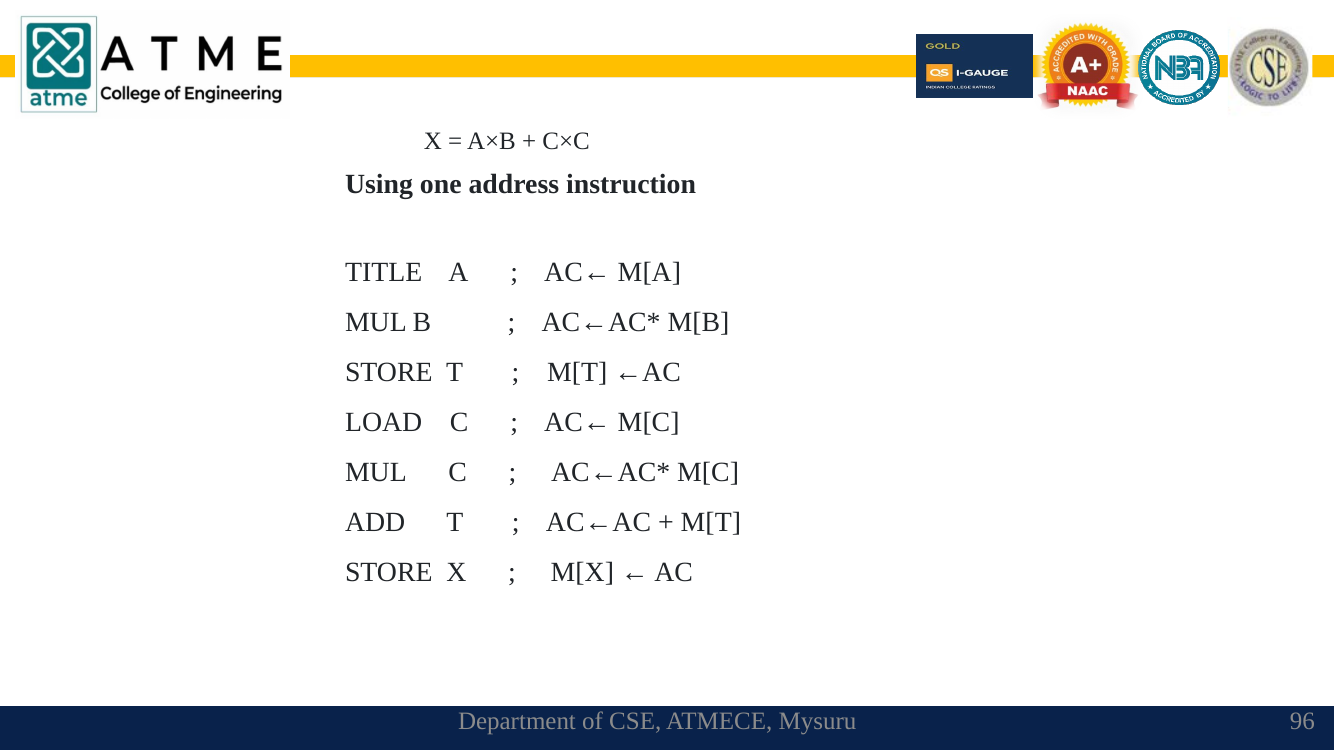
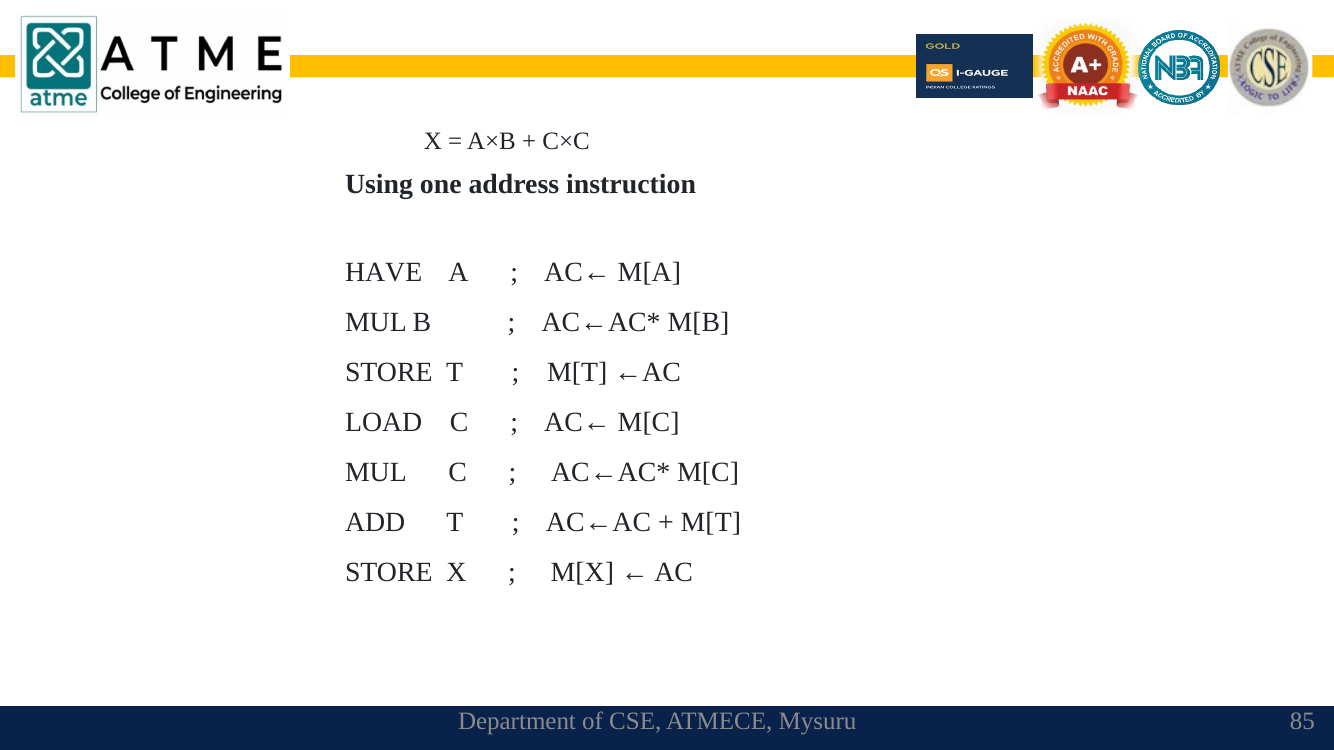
TITLE: TITLE -> HAVE (384, 272)
96: 96 -> 85 (1302, 722)
